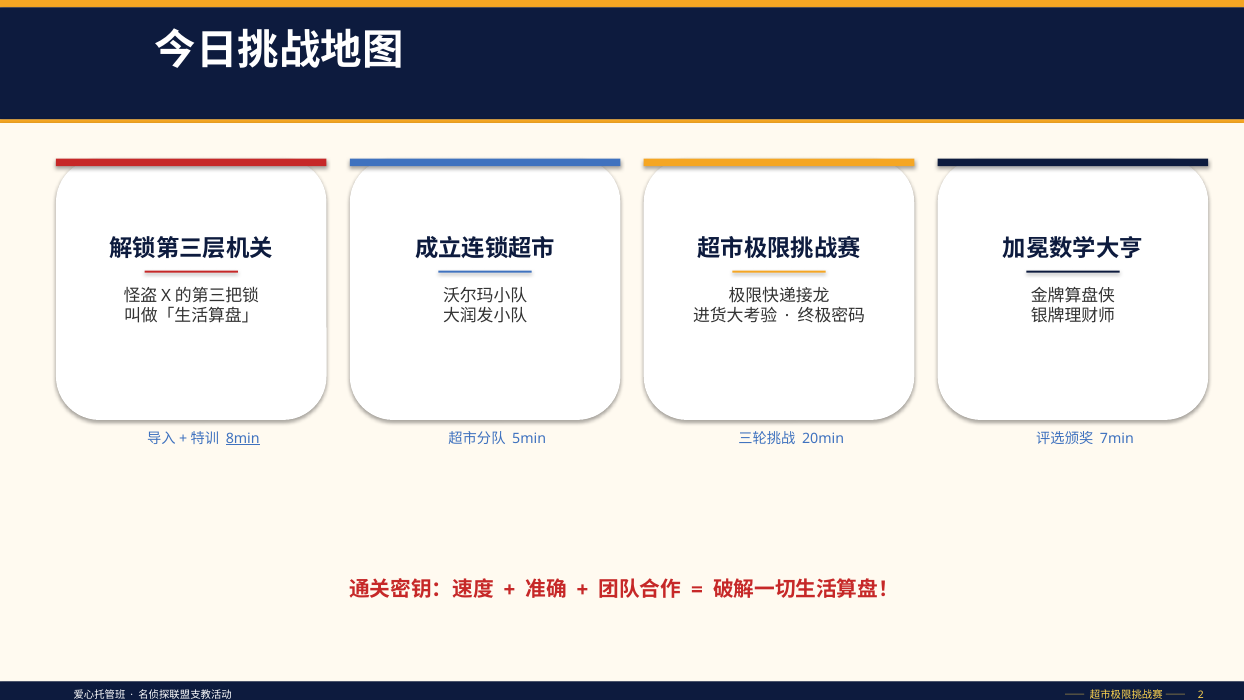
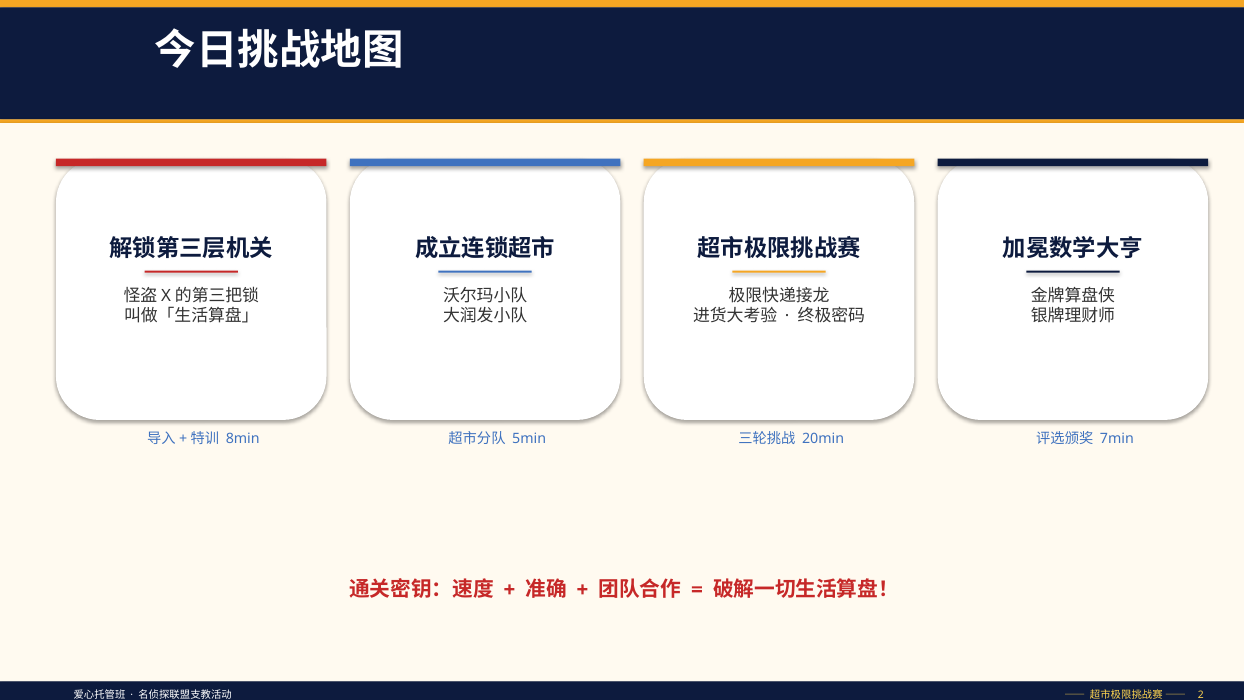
8min underline: present -> none (243, 439)
